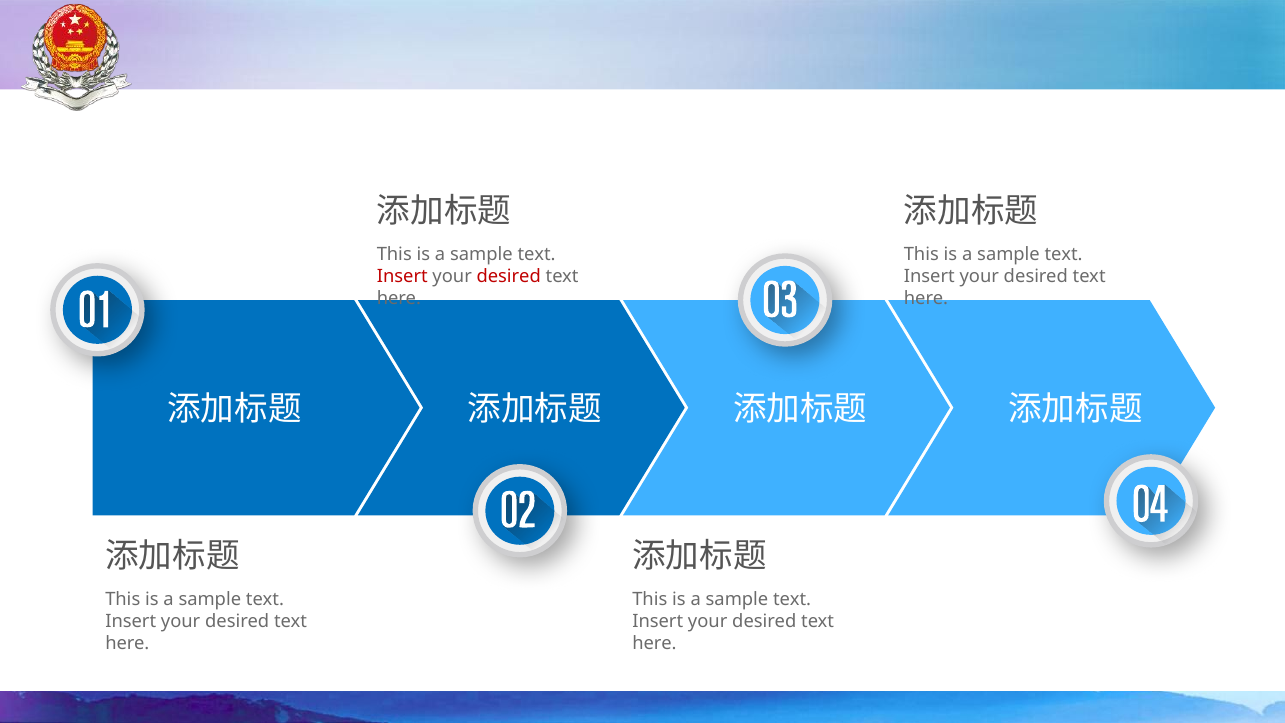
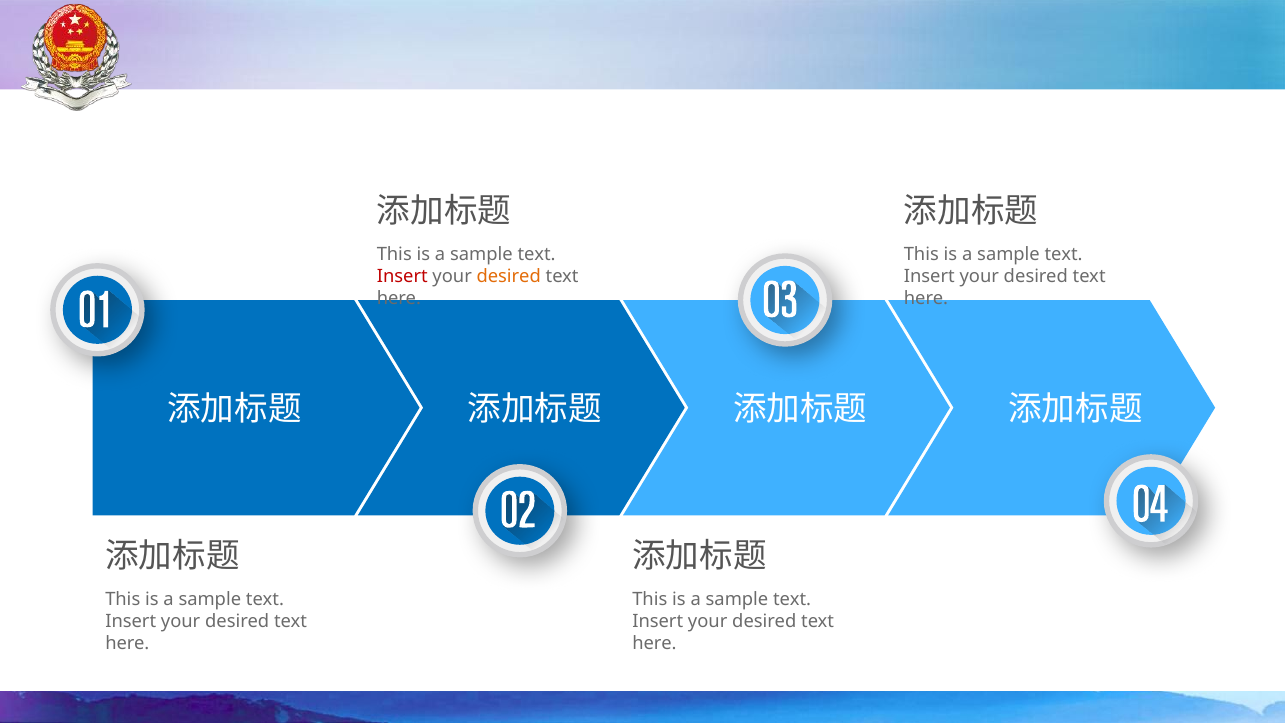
desired colour: red -> orange (509, 276)
